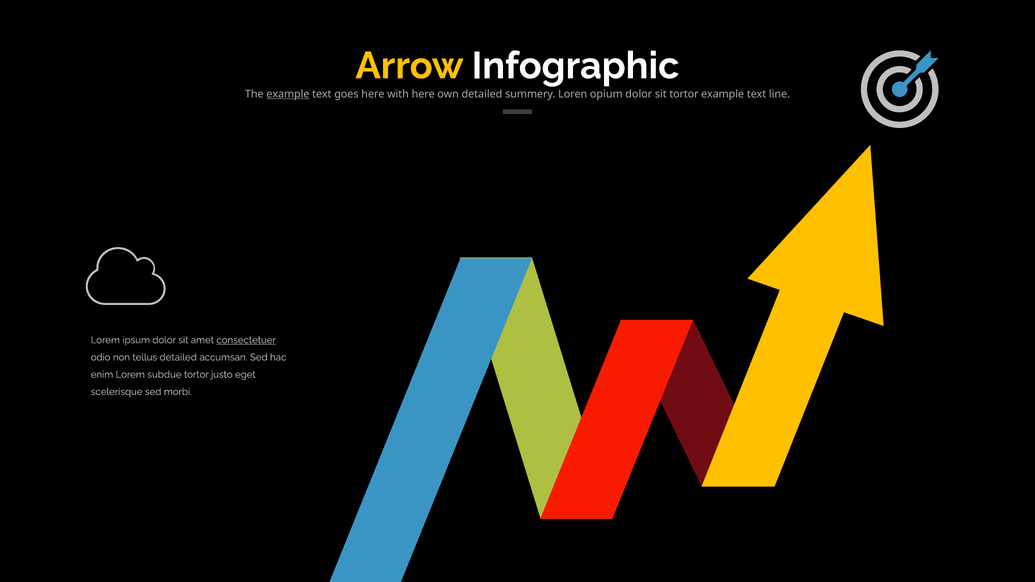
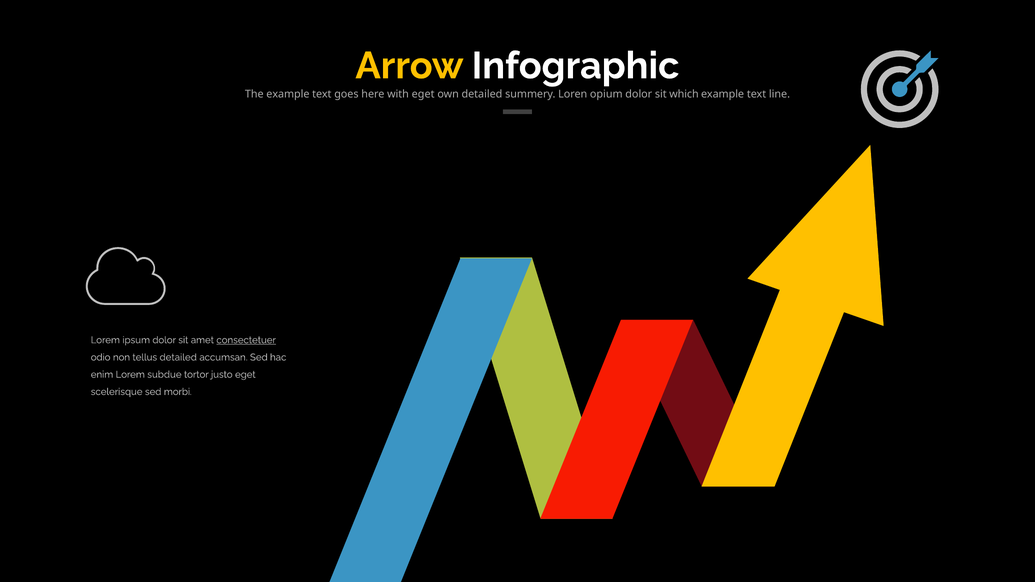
example underline: present -> none (288, 94)
with here: here -> eget (423, 94)
sit tortor: tortor -> which (684, 94)
